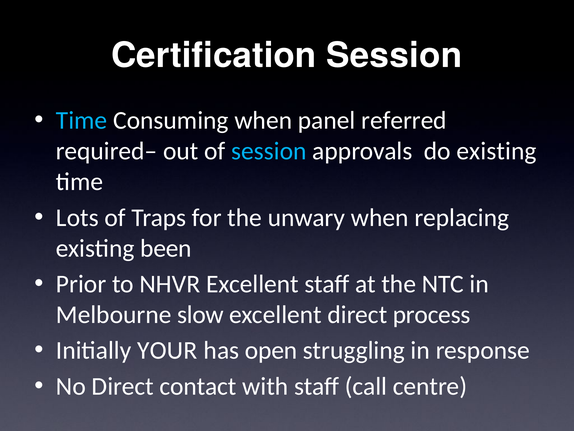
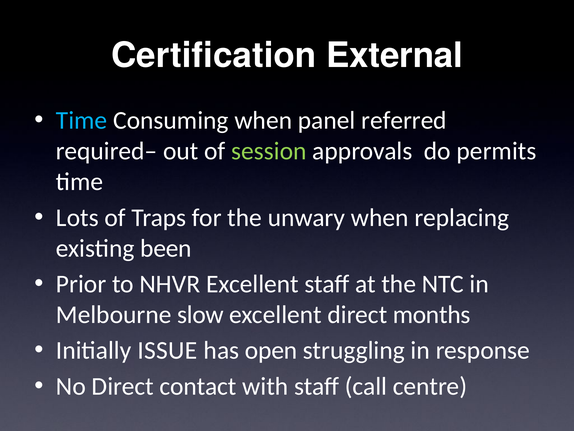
Certification Session: Session -> External (395, 56)
session colour: light blue -> light green (269, 151)
do existing: existing -> permits (497, 151)
process: process -> months (432, 314)
YOUR: YOUR -> ISSUE (167, 350)
